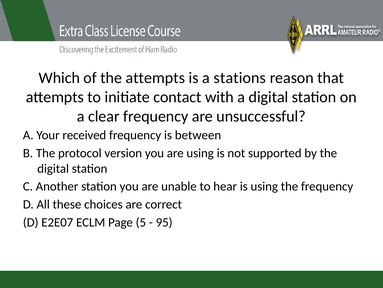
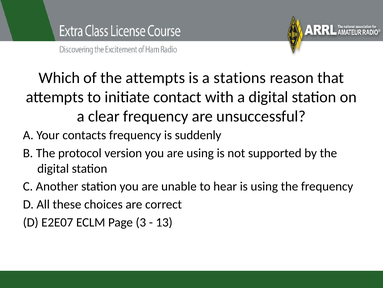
received: received -> contacts (84, 135)
between: between -> suddenly (198, 135)
5: 5 -> 3 (141, 222)
95: 95 -> 13 (164, 222)
